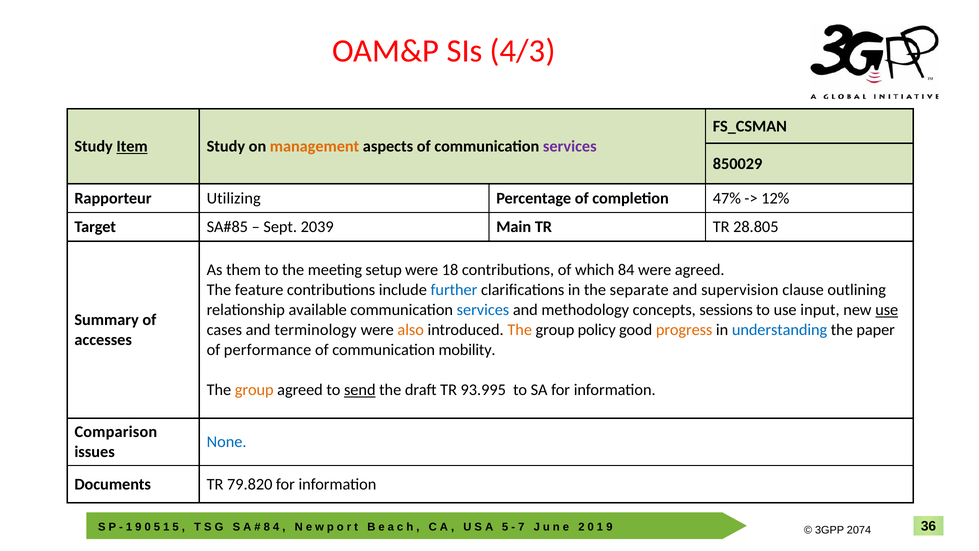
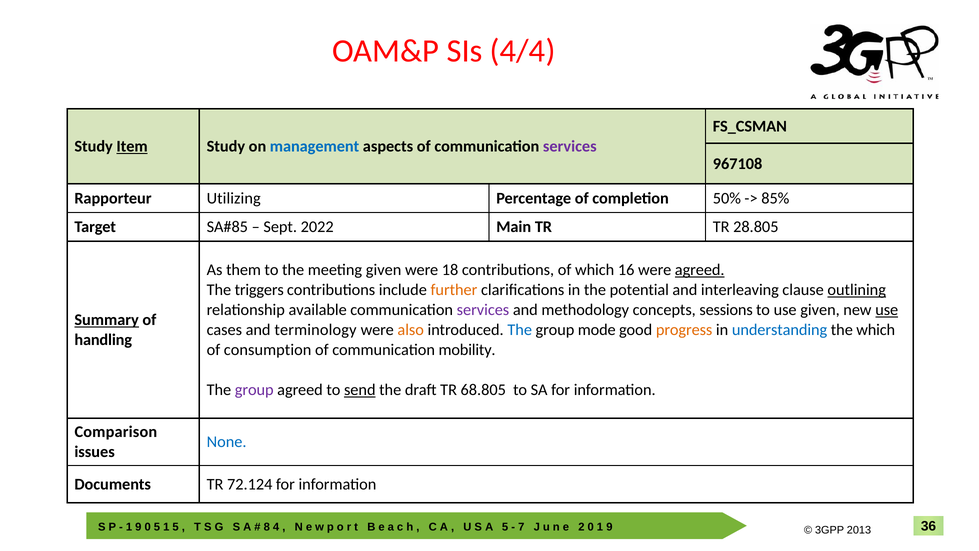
4/3: 4/3 -> 4/4 (523, 51)
management colour: orange -> blue (315, 146)
850029: 850029 -> 967108 (738, 164)
47%: 47% -> 50% (727, 198)
12%: 12% -> 85% (775, 198)
2039: 2039 -> 2022 (317, 227)
meeting setup: setup -> given (384, 270)
84: 84 -> 16 (626, 270)
agreed underline: none -> present (700, 270)
feature: feature -> triggers (259, 290)
further colour: blue -> orange (454, 290)
separate: separate -> potential (639, 290)
supervision: supervision -> interleaving (740, 290)
outlining underline: none -> present (857, 290)
services colour: blue -> purple (483, 310)
use input: input -> given (820, 310)
Summary underline: none -> present (107, 320)
The colour: orange -> blue (520, 330)
policy: policy -> mode (597, 330)
the paper: paper -> which (876, 330)
accesses: accesses -> handling (103, 340)
performance: performance -> consumption (268, 350)
group colour: orange -> purple (254, 390)
93.995: 93.995 -> 68.805 (483, 390)
79.820: 79.820 -> 72.124 (250, 484)
2074: 2074 -> 2013 (859, 530)
